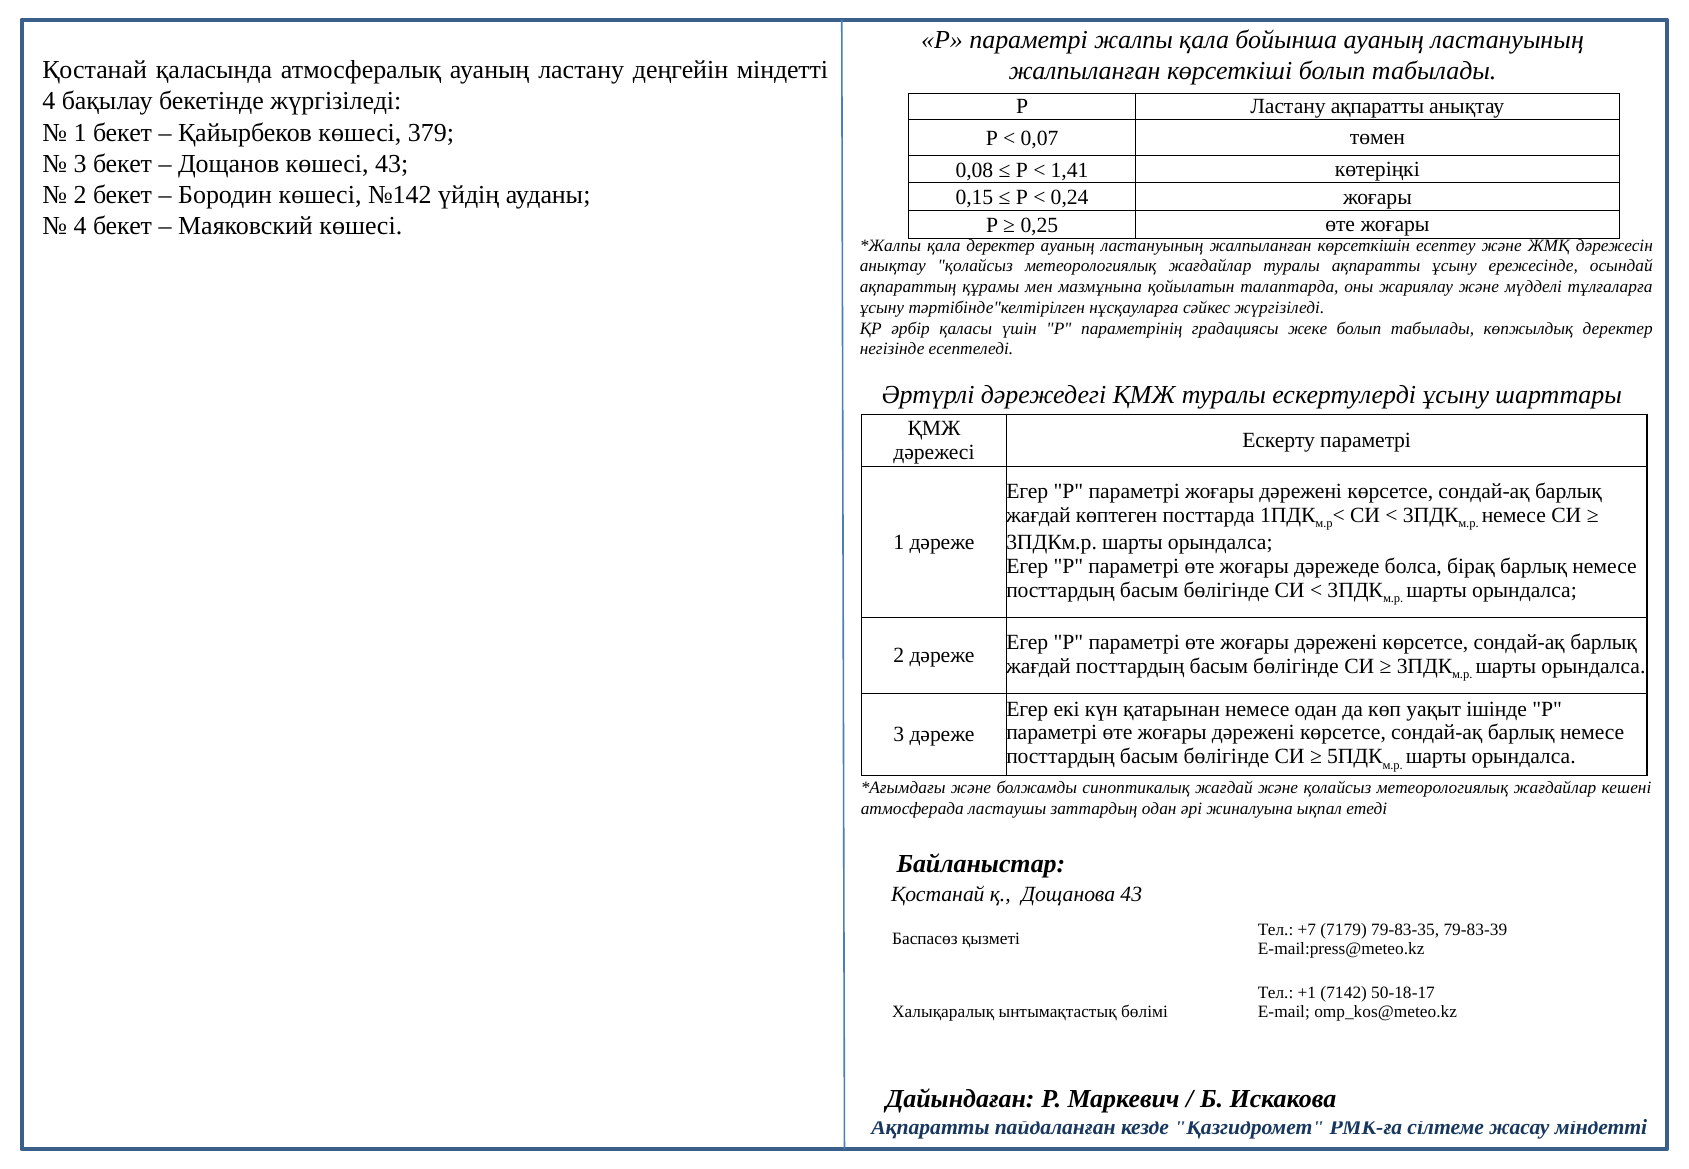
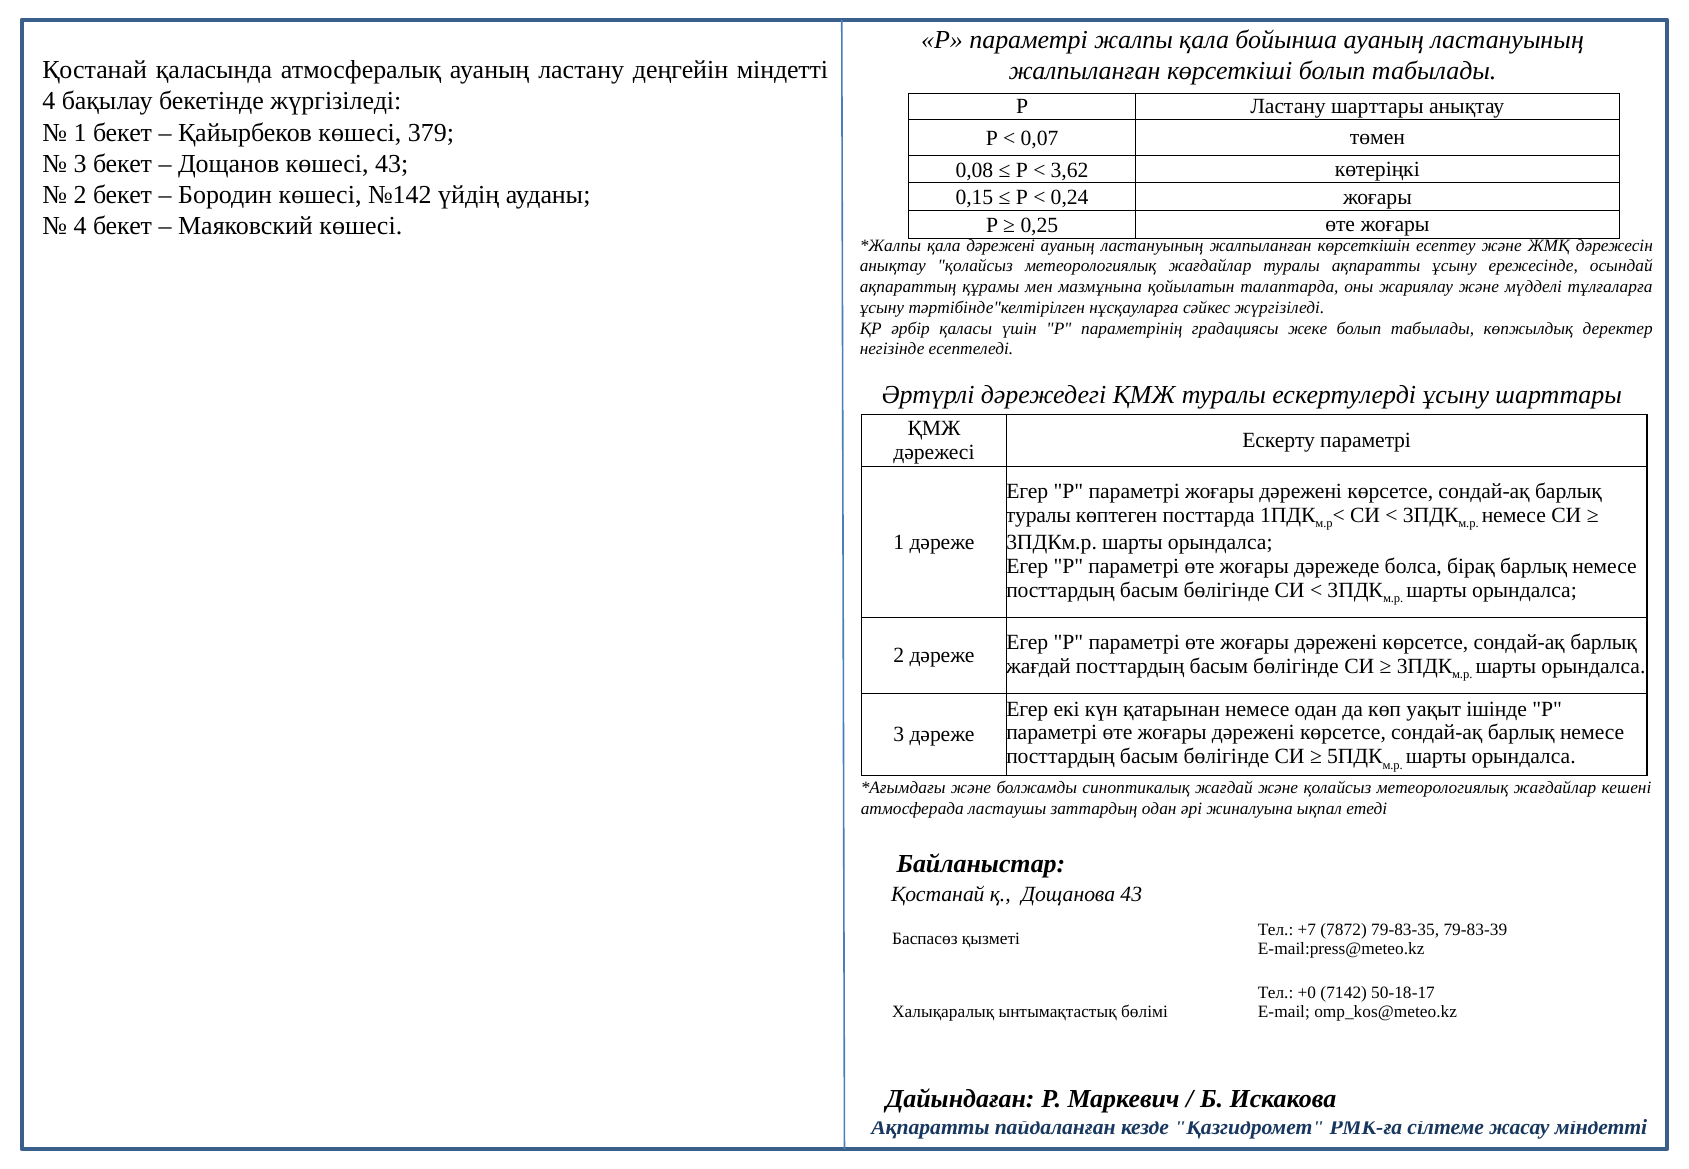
Ластану ақпаратты: ақпаратты -> шарттары (1377, 107)
1,41: 1,41 -> 3,62 (1070, 170)
қала деректер: деректер -> дәрежені (1001, 246)
жағдай: жағдай -> туралы (1038, 515)
7179: 7179 -> 7872 (1344, 930)
+1: +1 -> +0 (1307, 993)
